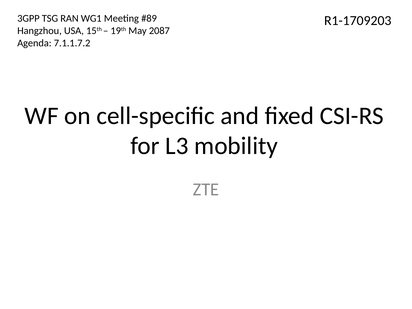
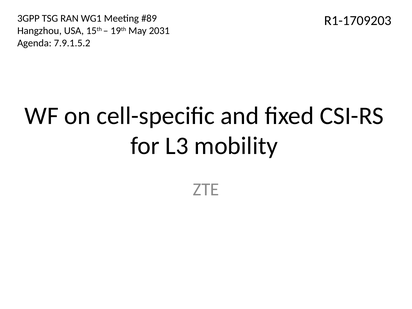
2087: 2087 -> 2031 (159, 31)
7.1.1.7.2: 7.1.1.7.2 -> 7.9.1.5.2 (72, 43)
